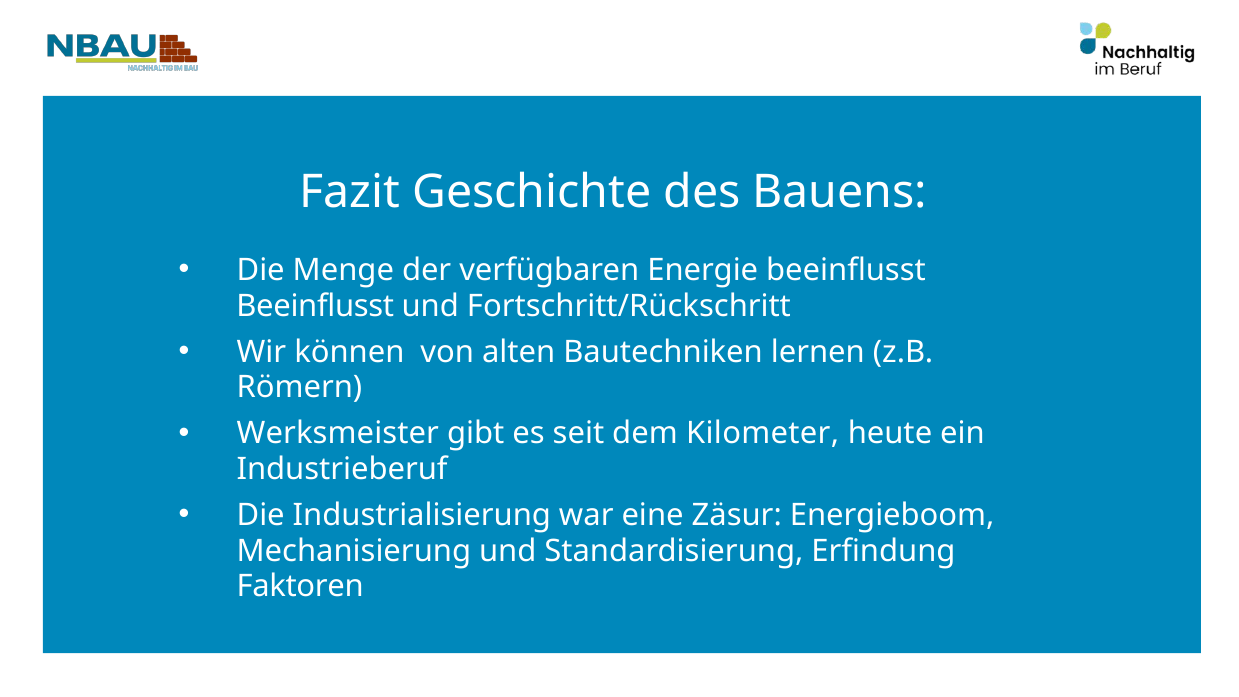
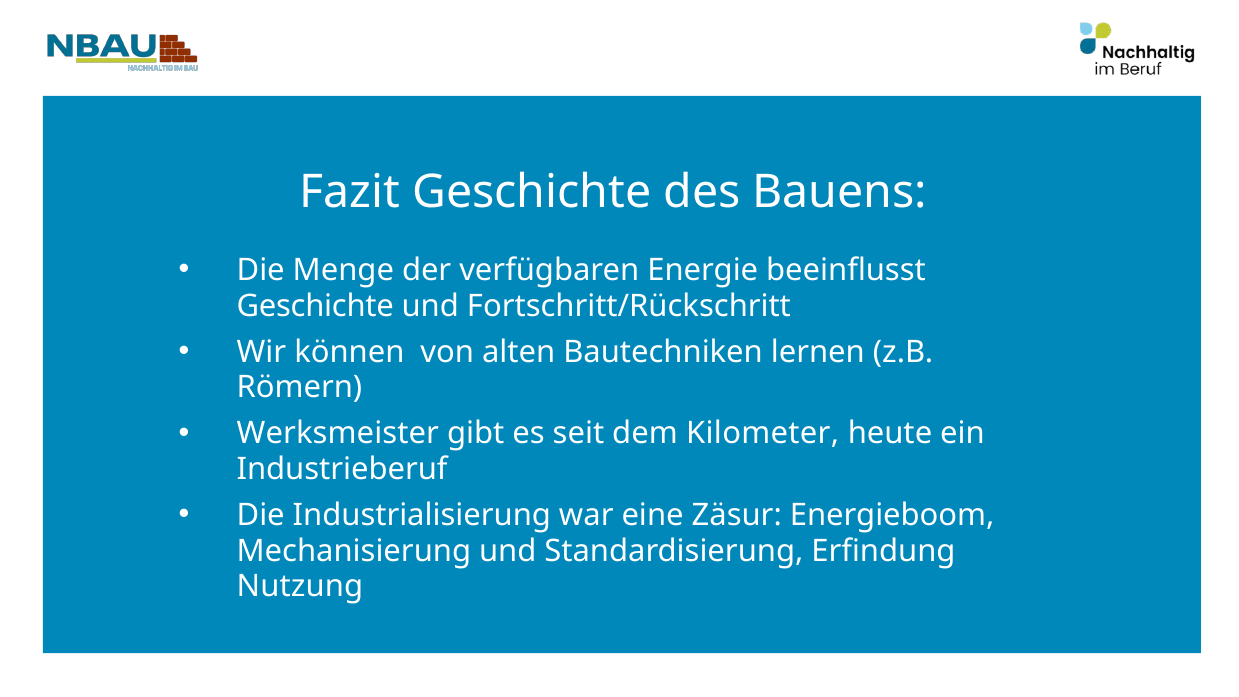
Beeinflusst: Beeinflusst -> Geschichte (315, 306)
Faktoren: Faktoren -> Nutzung (300, 587)
